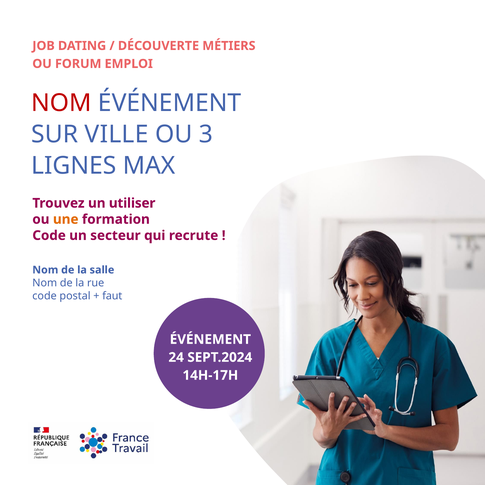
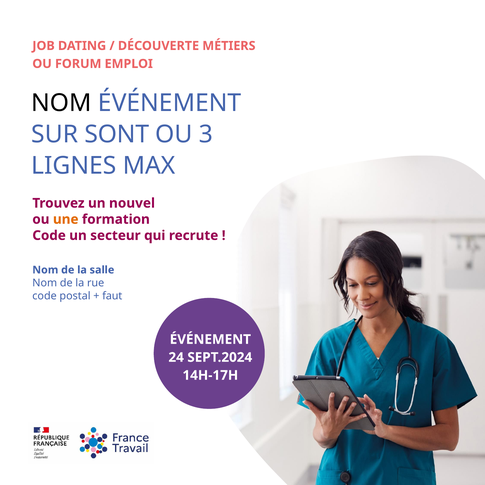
NOM colour: red -> black (61, 103)
VILLE: VILLE -> SONT (117, 134)
utiliser: utiliser -> nouvel (132, 203)
